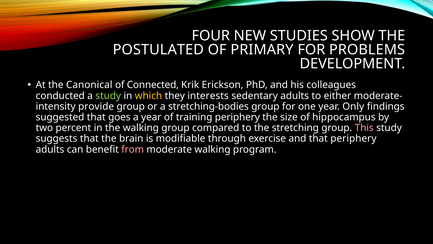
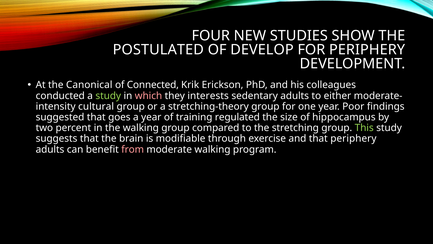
PRIMARY: PRIMARY -> DEVELOP (262, 50)
FOR PROBLEMS: PROBLEMS -> PERIPHERY (367, 50)
which colour: yellow -> pink (148, 96)
provide: provide -> cultural (96, 106)
stretching-bodies: stretching-bodies -> stretching-theory (208, 106)
Only: Only -> Poor (353, 106)
training periphery: periphery -> regulated (237, 117)
This colour: pink -> light green (364, 128)
